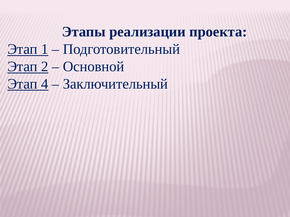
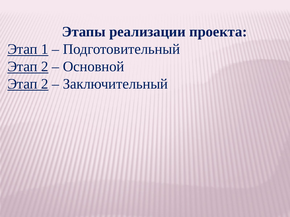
4: 4 -> 2 (45, 84)
